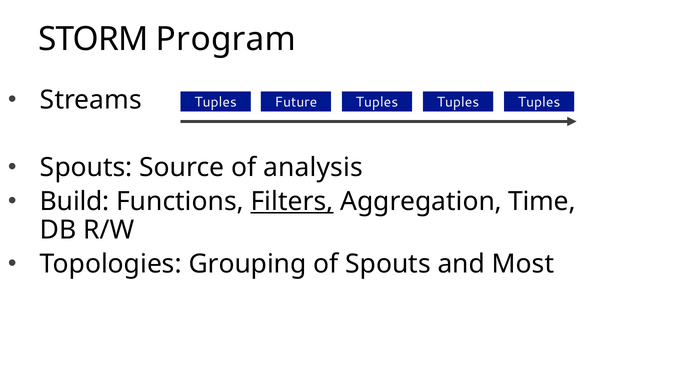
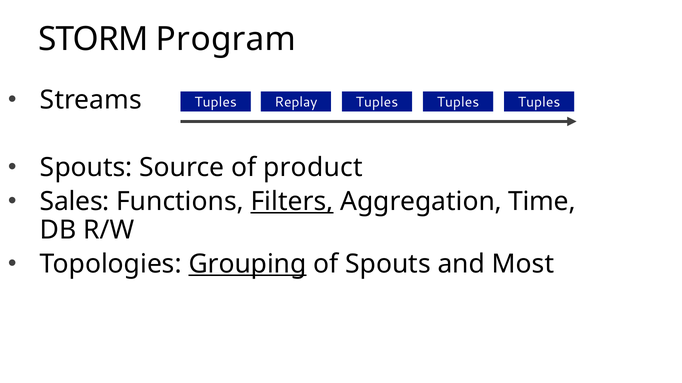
Future: Future -> Replay (296, 103)
analysis: analysis -> product (313, 168)
Build: Build -> Sales (75, 202)
Grouping underline: none -> present (248, 264)
